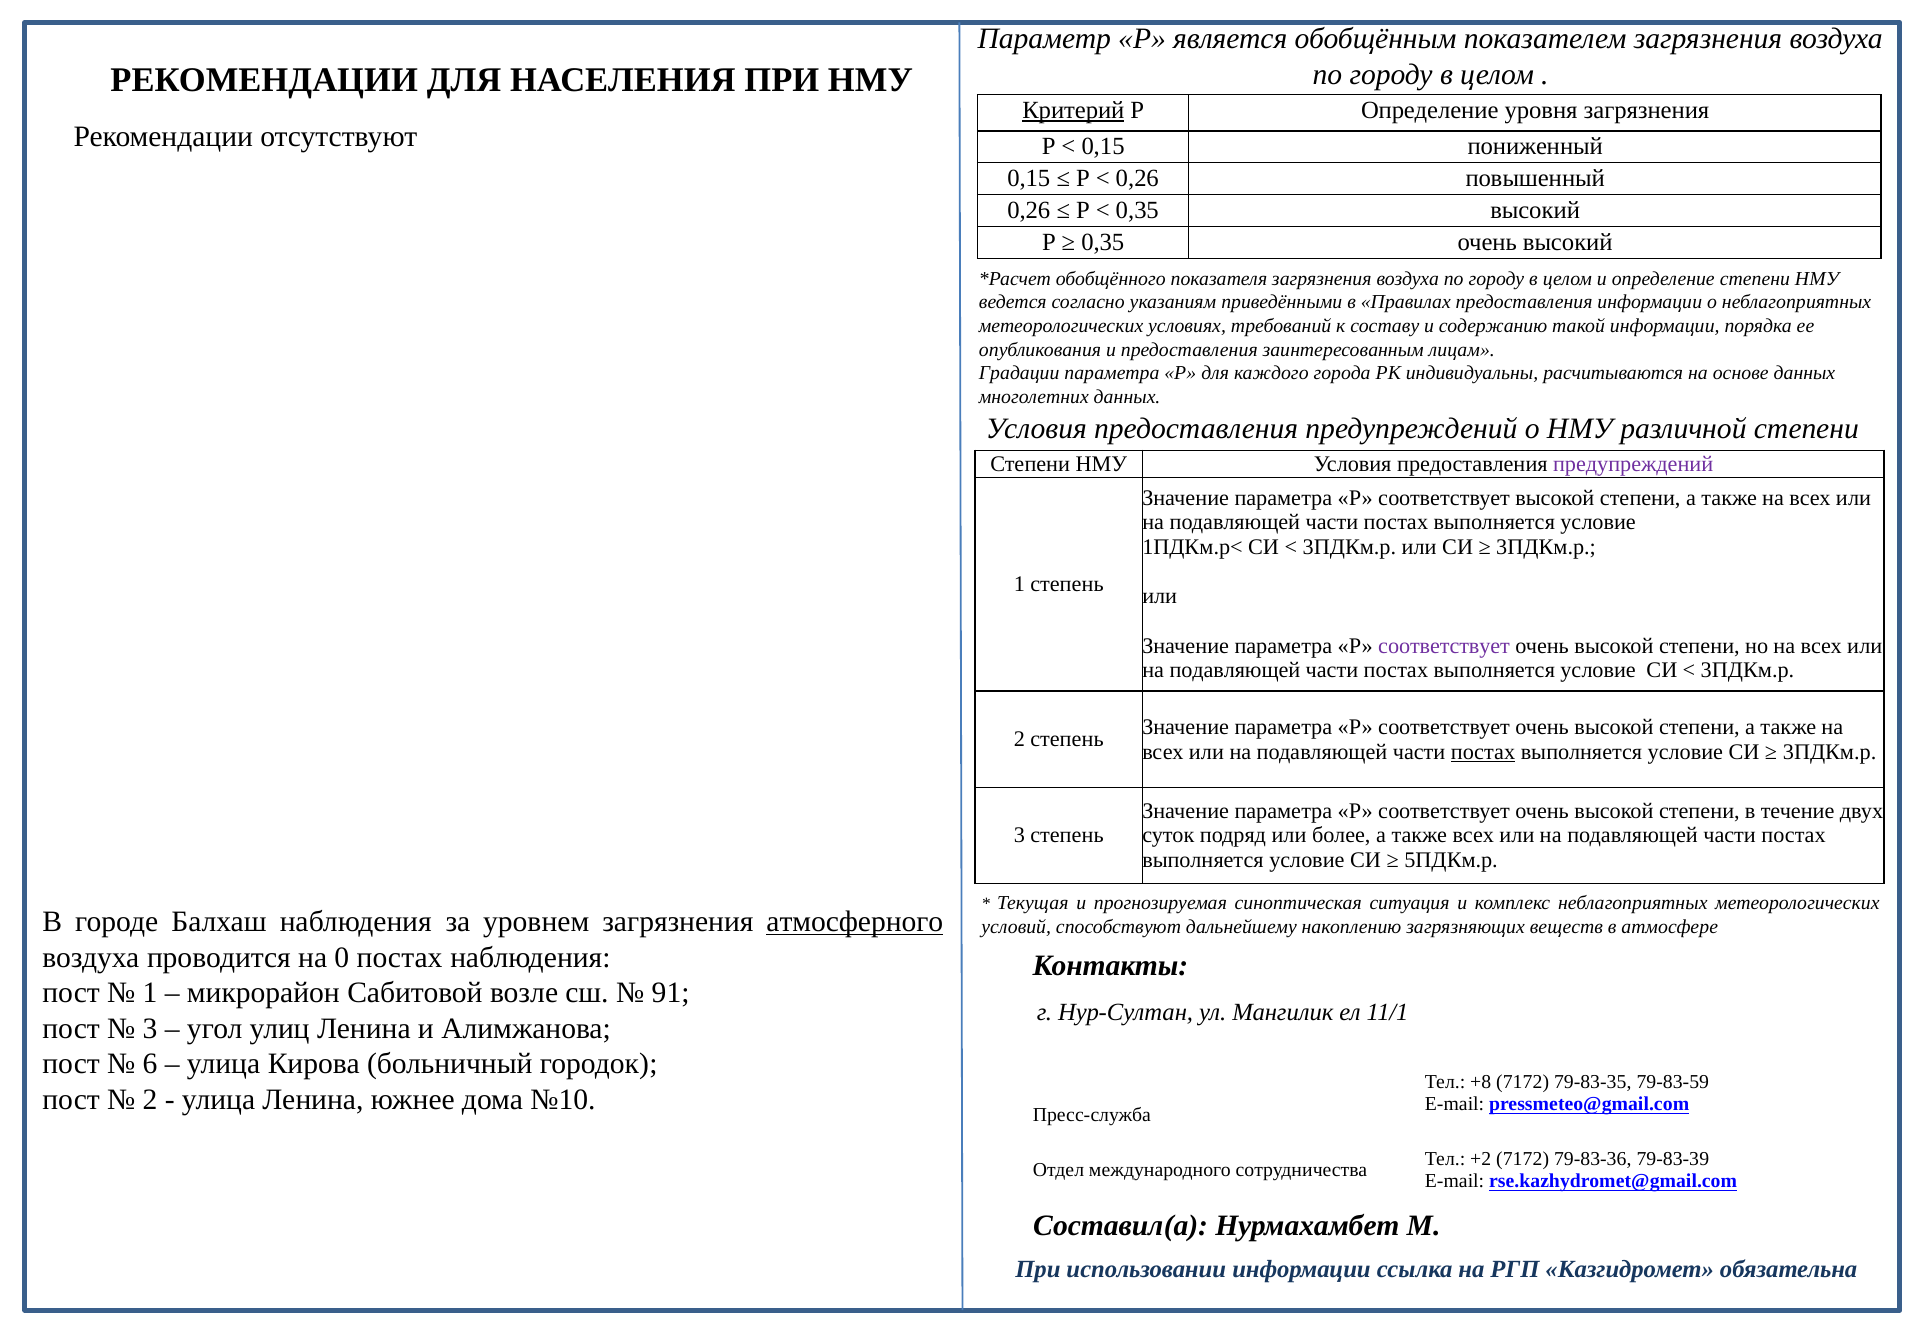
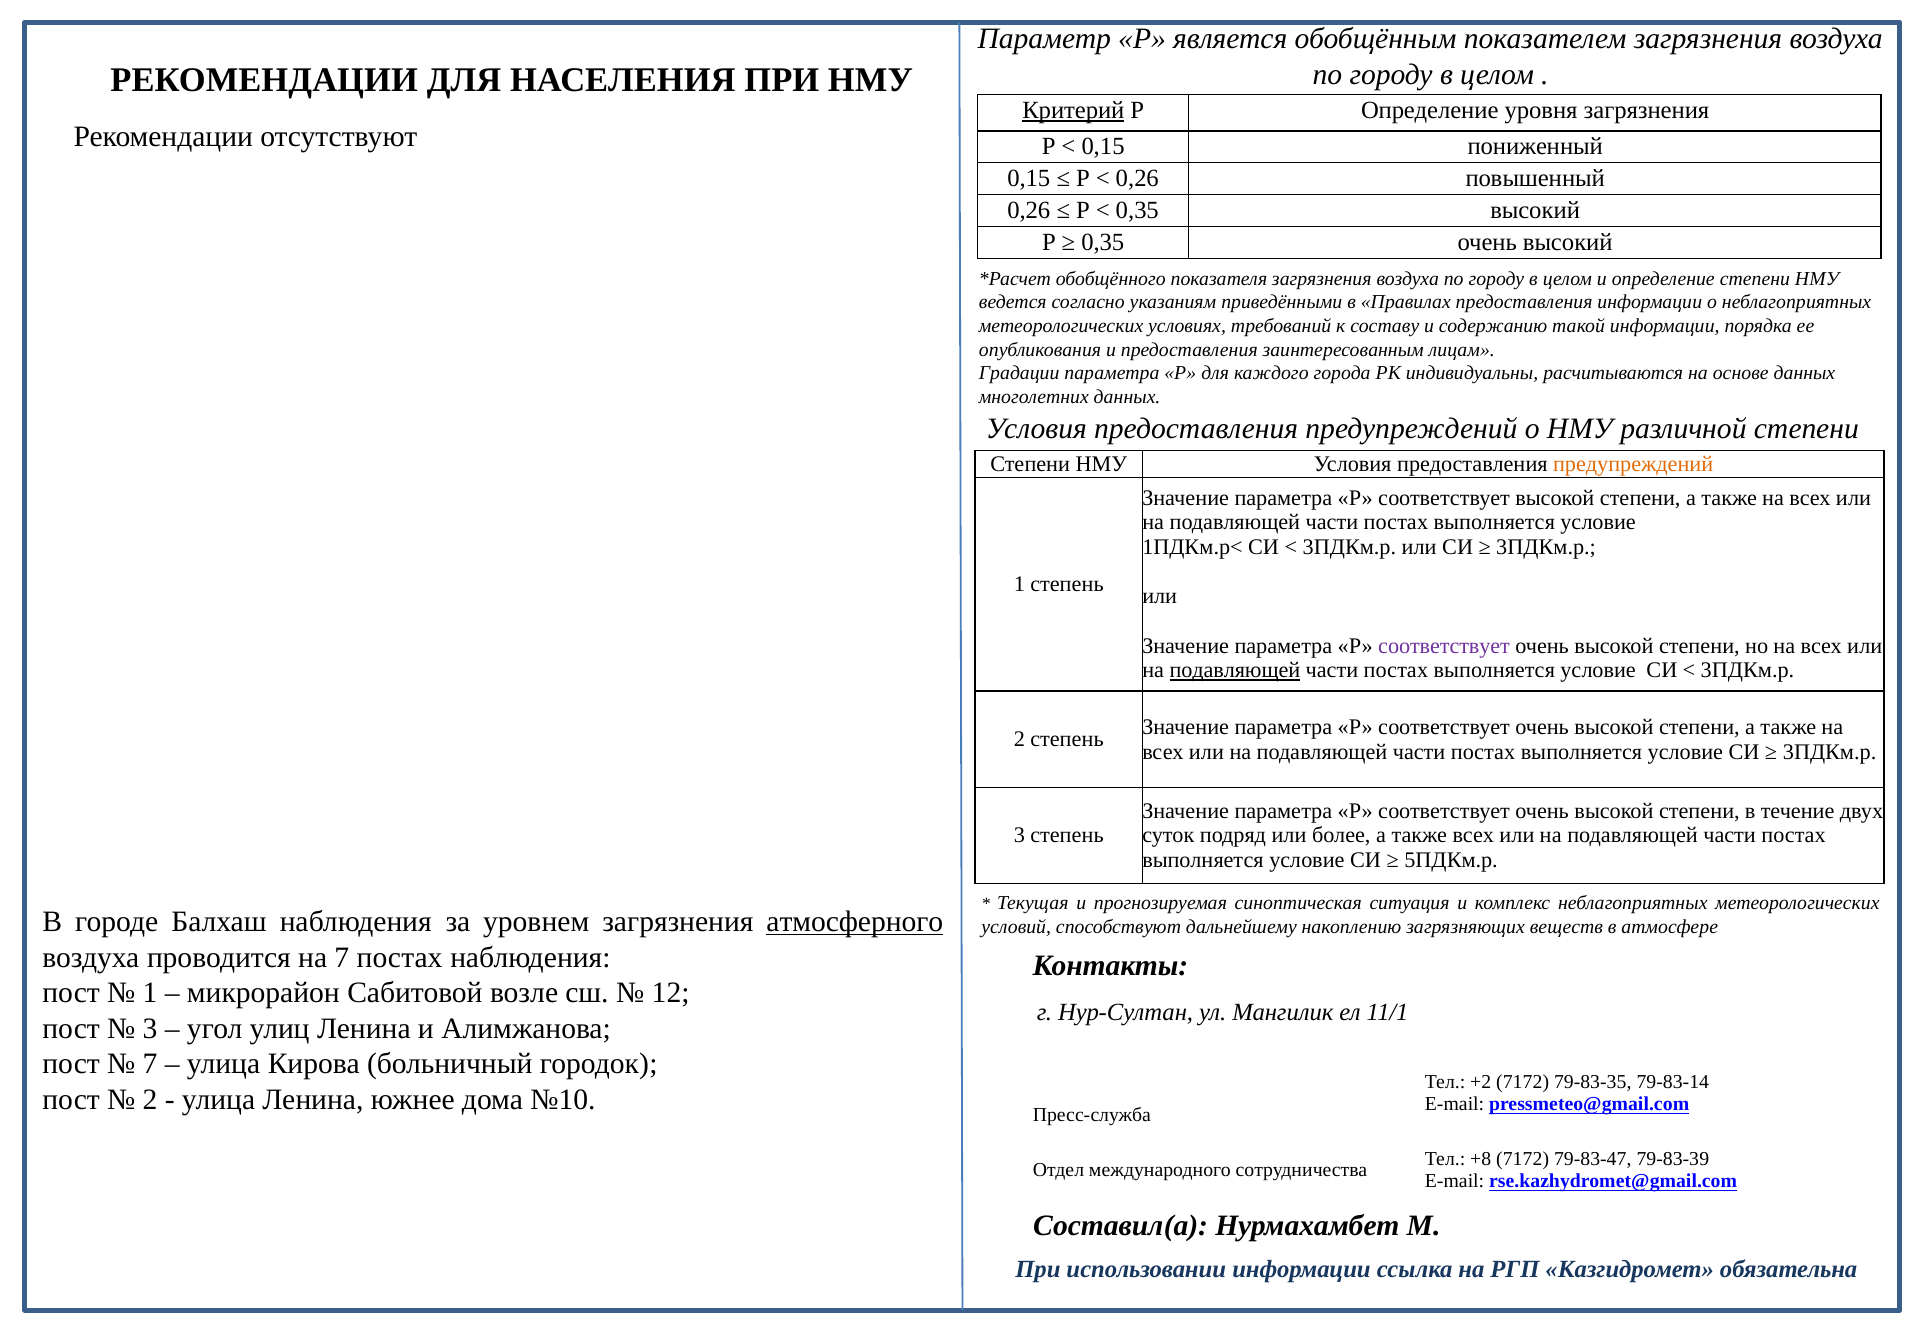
предупреждений colour: purple -> orange (1633, 464)
подавляющей underline: none -> present (1235, 670)
постах underline: present -> none (1483, 751)
на 0: 0 -> 7 (342, 957)
91: 91 -> 12 (671, 993)
6: 6 -> 7 (150, 1064)
+8: +8 -> +2 (1481, 1082)
79-83-59: 79-83-59 -> 79-83-14 (1673, 1082)
+2: +2 -> +8 (1481, 1159)
79-83-36: 79-83-36 -> 79-83-47 (1593, 1159)
